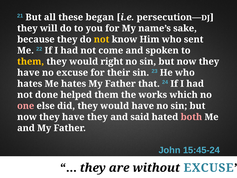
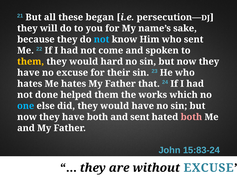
not colour: yellow -> light blue (102, 39)
right: right -> hard (112, 61)
one colour: pink -> light blue (26, 106)
have they: they -> both (97, 117)
and said: said -> sent (140, 117)
15:45-24: 15:45-24 -> 15:83-24 (201, 150)
